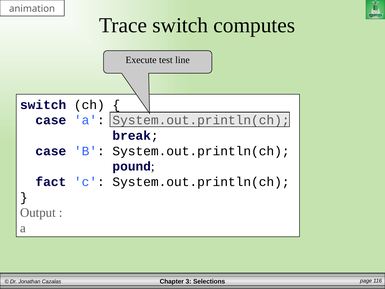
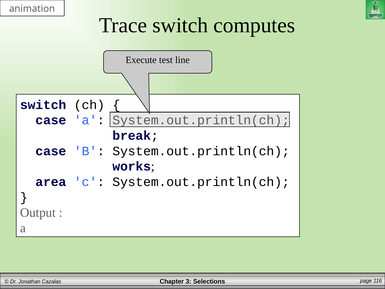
pound: pound -> works (132, 166)
fact: fact -> area (51, 182)
